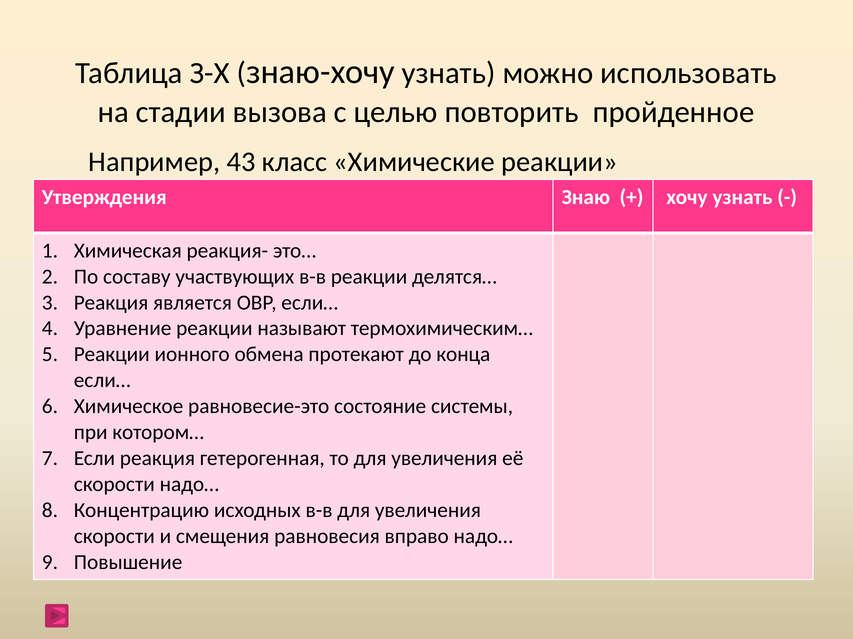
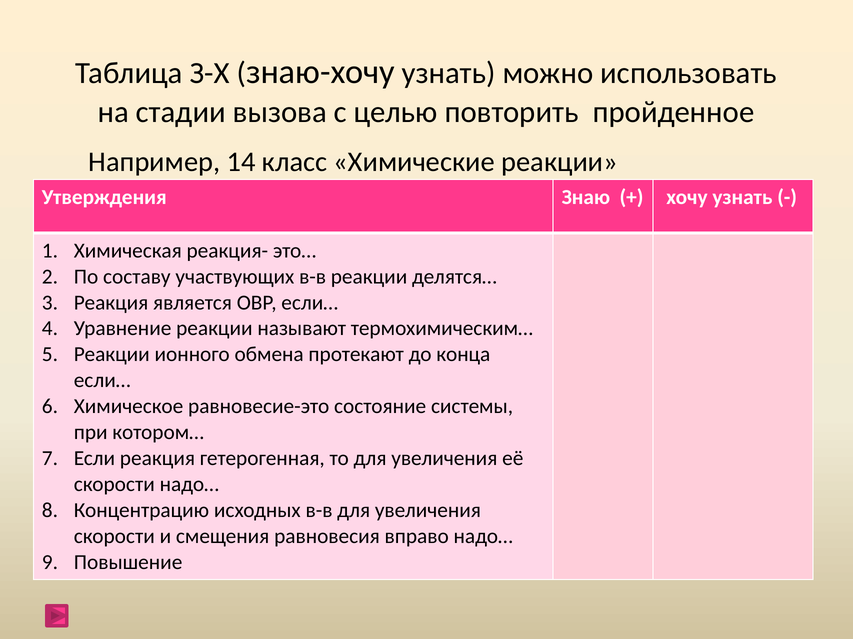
43: 43 -> 14 (241, 162)
